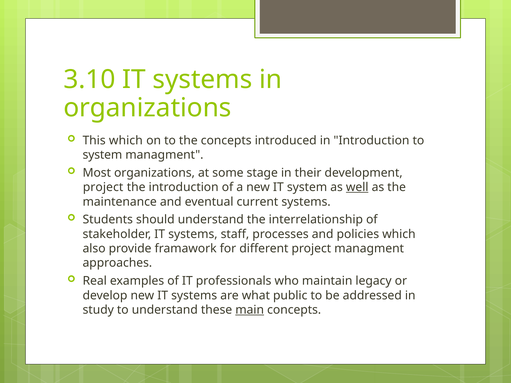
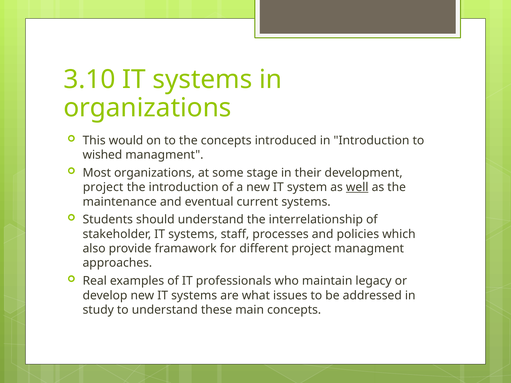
This which: which -> would (126, 141)
system: system -> wished (102, 155)
public: public -> issues (290, 296)
main underline: present -> none (250, 310)
